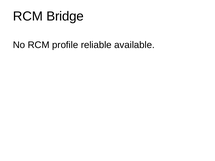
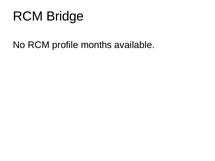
reliable: reliable -> months (96, 45)
